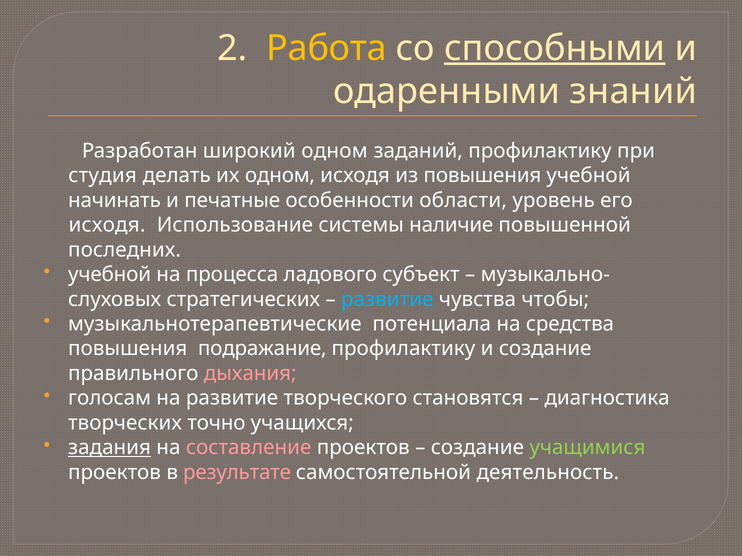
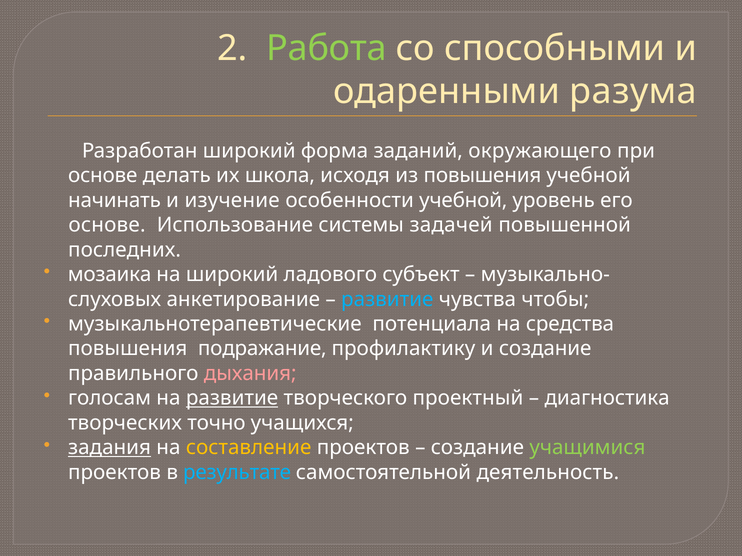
Работа colour: yellow -> light green (326, 48)
способными underline: present -> none (555, 48)
знаний: знаний -> разума (633, 92)
широкий одном: одном -> форма (335, 151)
заданий профилактику: профилактику -> окружающего (540, 151)
студия: студия -> основе (103, 176)
их одном: одном -> школа (280, 176)
печатные: печатные -> изучение (232, 201)
особенности области: области -> учебной (463, 201)
исходя: исходя -> основе (107, 225)
наличие: наличие -> задачей (451, 225)
учебной: учебной -> мозаика (110, 275)
на процесса: процесса -> широкий (232, 275)
стратегических: стратегических -> анкетирование (243, 300)
развитие underline: none -> present (232, 398)
становятся: становятся -> проектный (468, 398)
составление colour: pink -> yellow (249, 448)
результате colour: pink -> light blue (237, 473)
